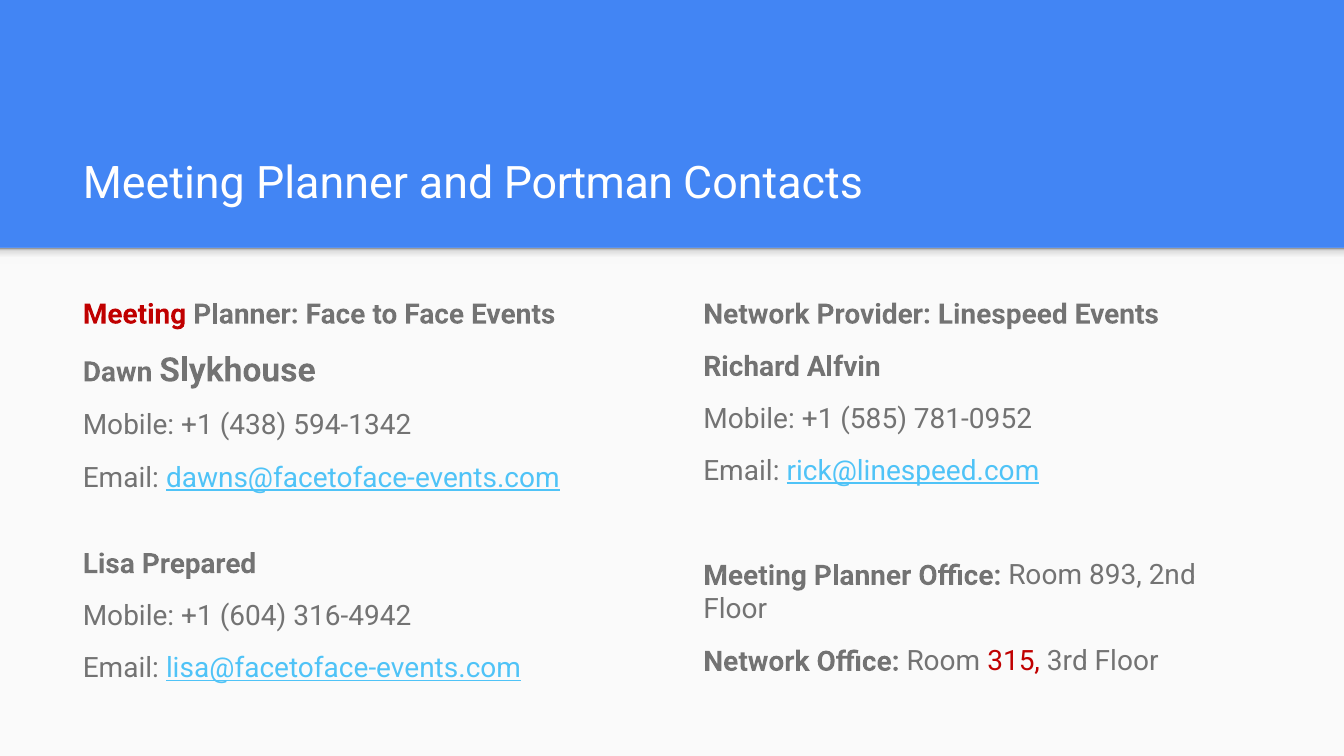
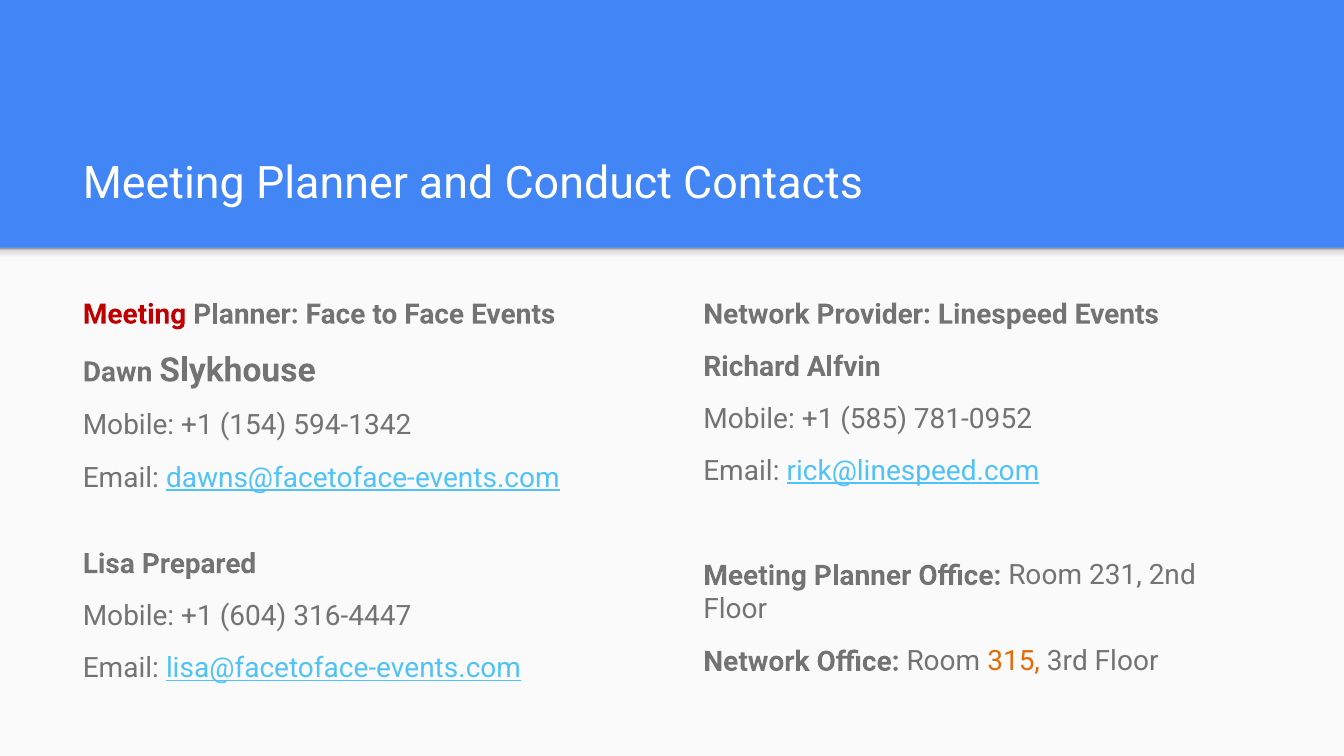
Portman: Portman -> Conduct (588, 184)
438: 438 -> 154 (253, 426)
893: 893 -> 231 (1115, 576)
316-4942: 316-4942 -> 316-4447 (352, 616)
315 colour: red -> orange (1014, 662)
